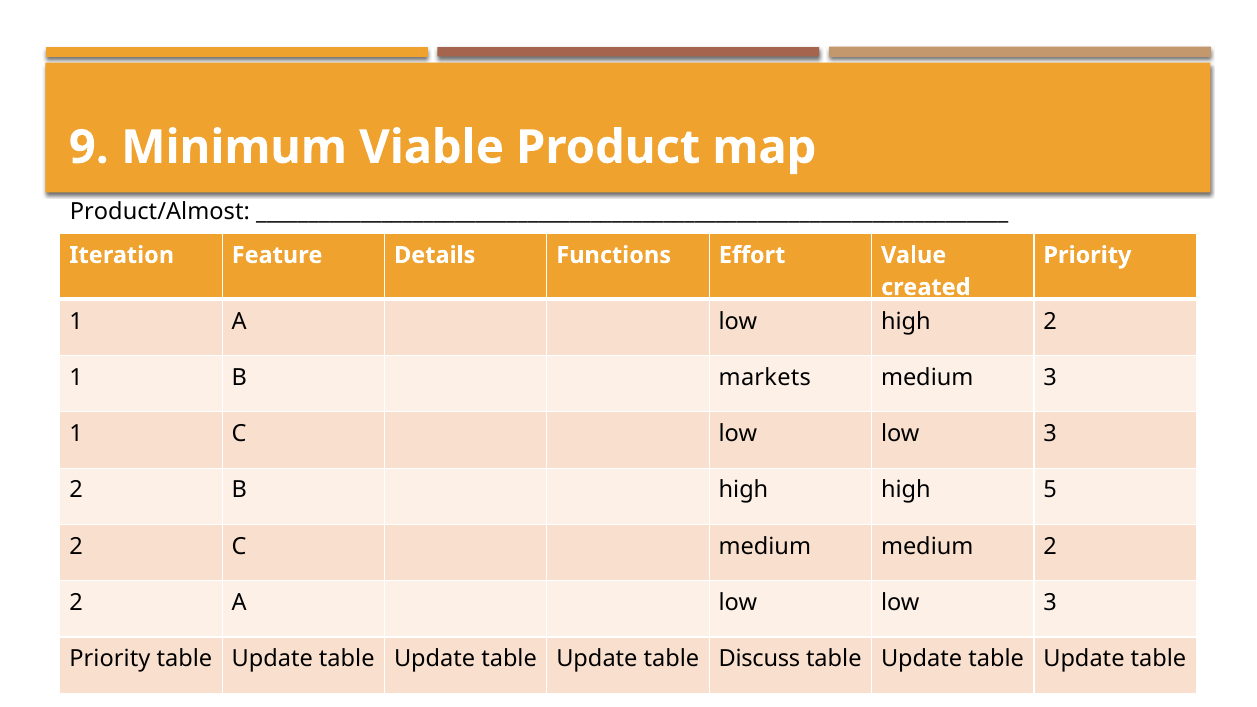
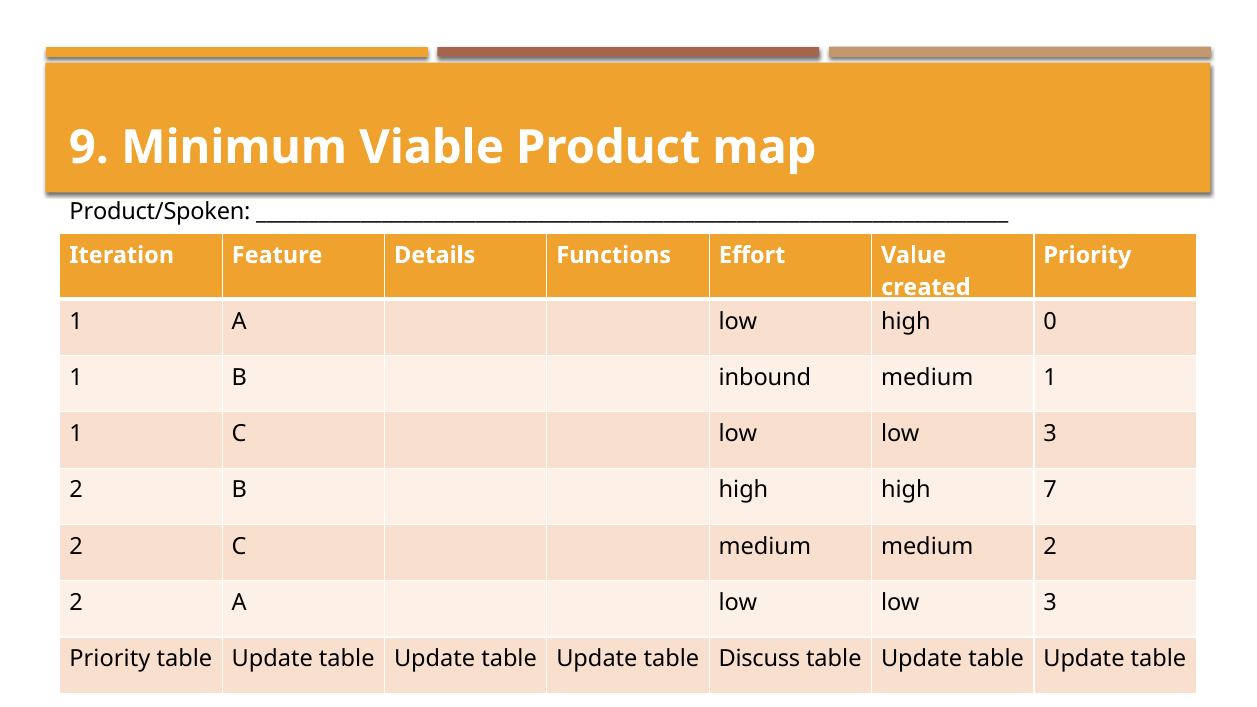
Product/Almost: Product/Almost -> Product/Spoken (160, 212)
high 2: 2 -> 0 (1050, 321)
markets: markets -> inbound (765, 378)
medium 3: 3 -> 1 (1050, 378)
5: 5 -> 7 (1050, 490)
